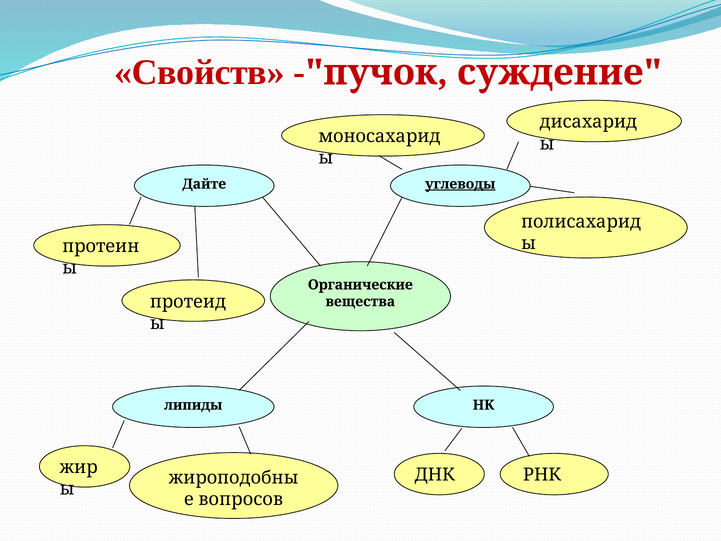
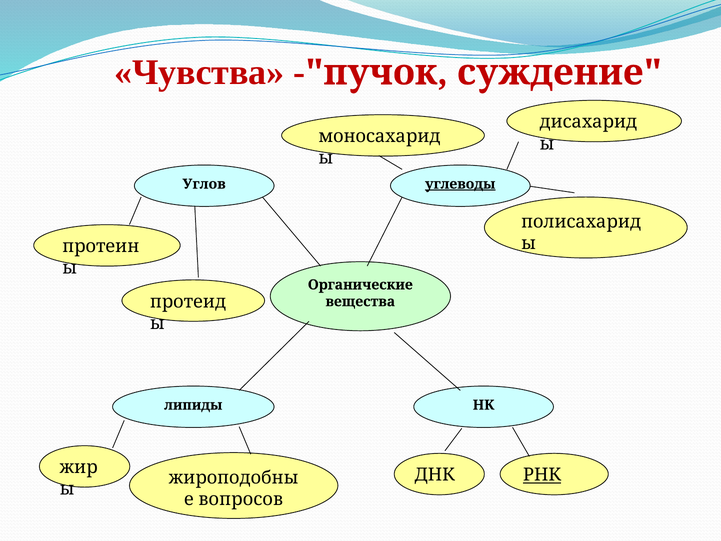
Свойств: Свойств -> Чувства (199, 72)
Дайте: Дайте -> Углов (204, 184)
РНК underline: none -> present (542, 475)
